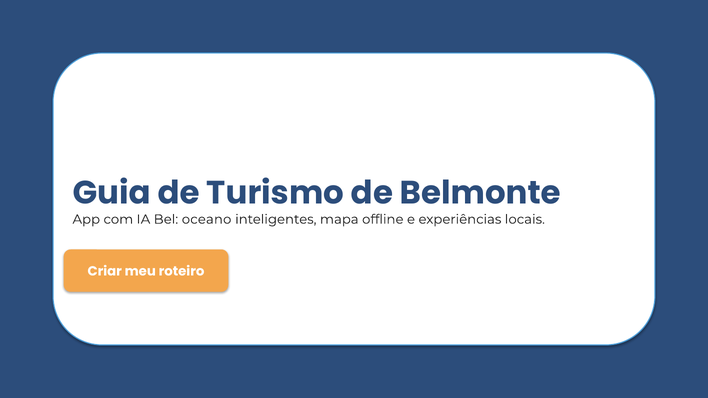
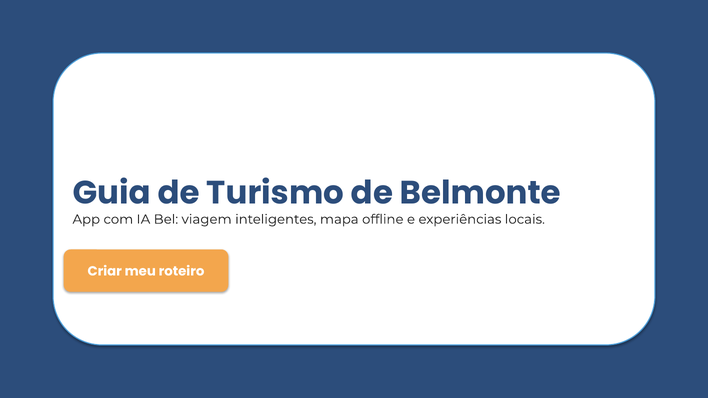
oceano: oceano -> viagem (207, 219)
